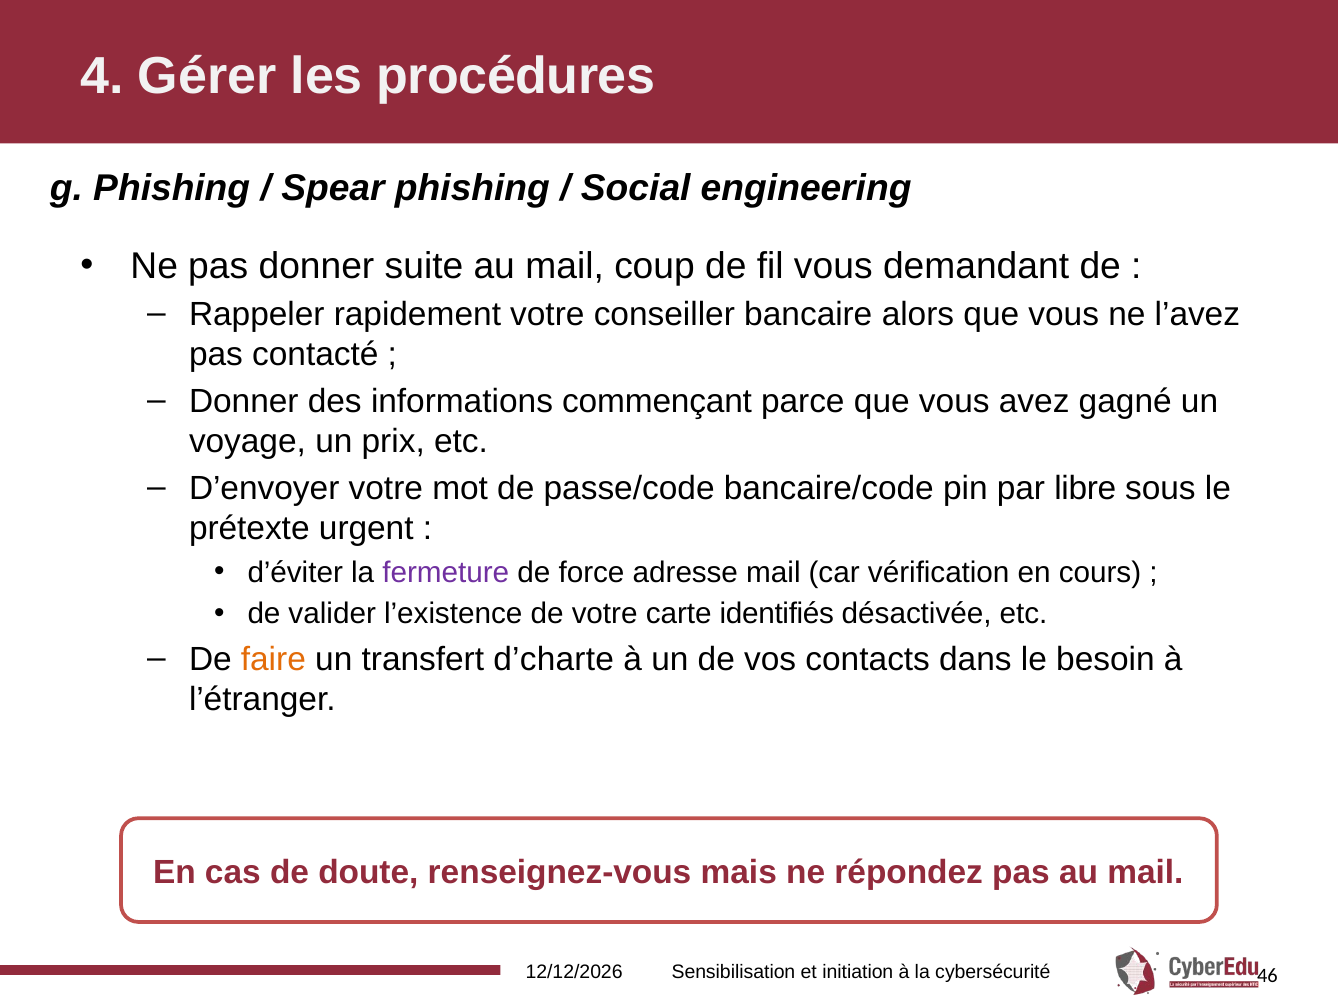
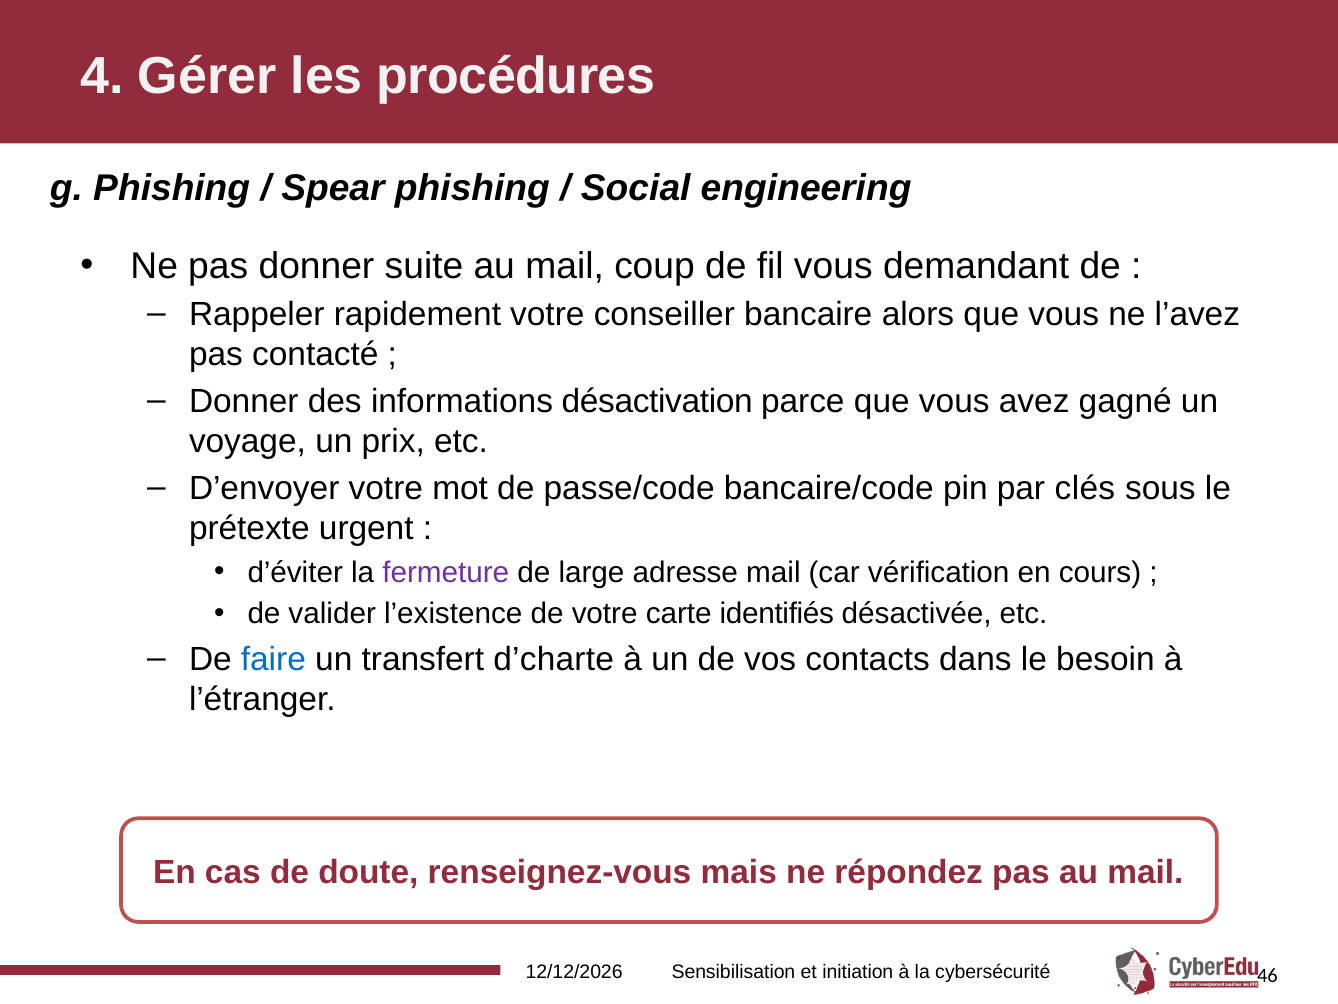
commençant: commençant -> désactivation (657, 402)
libre: libre -> clés (1085, 488)
force: force -> large (592, 572)
faire colour: orange -> blue (273, 659)
